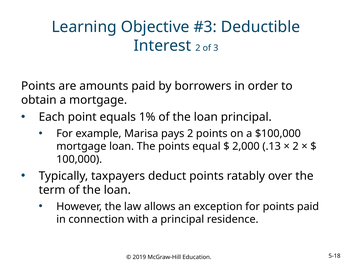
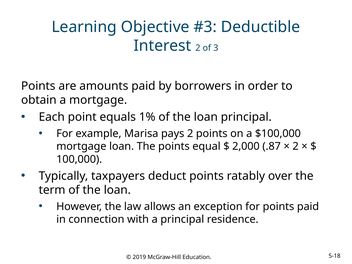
.13: .13 -> .87 (272, 146)
